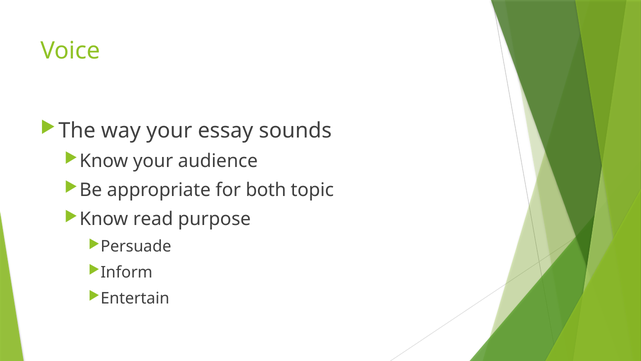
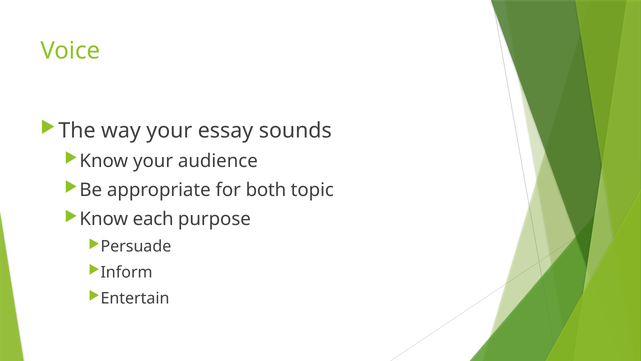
read: read -> each (153, 219)
